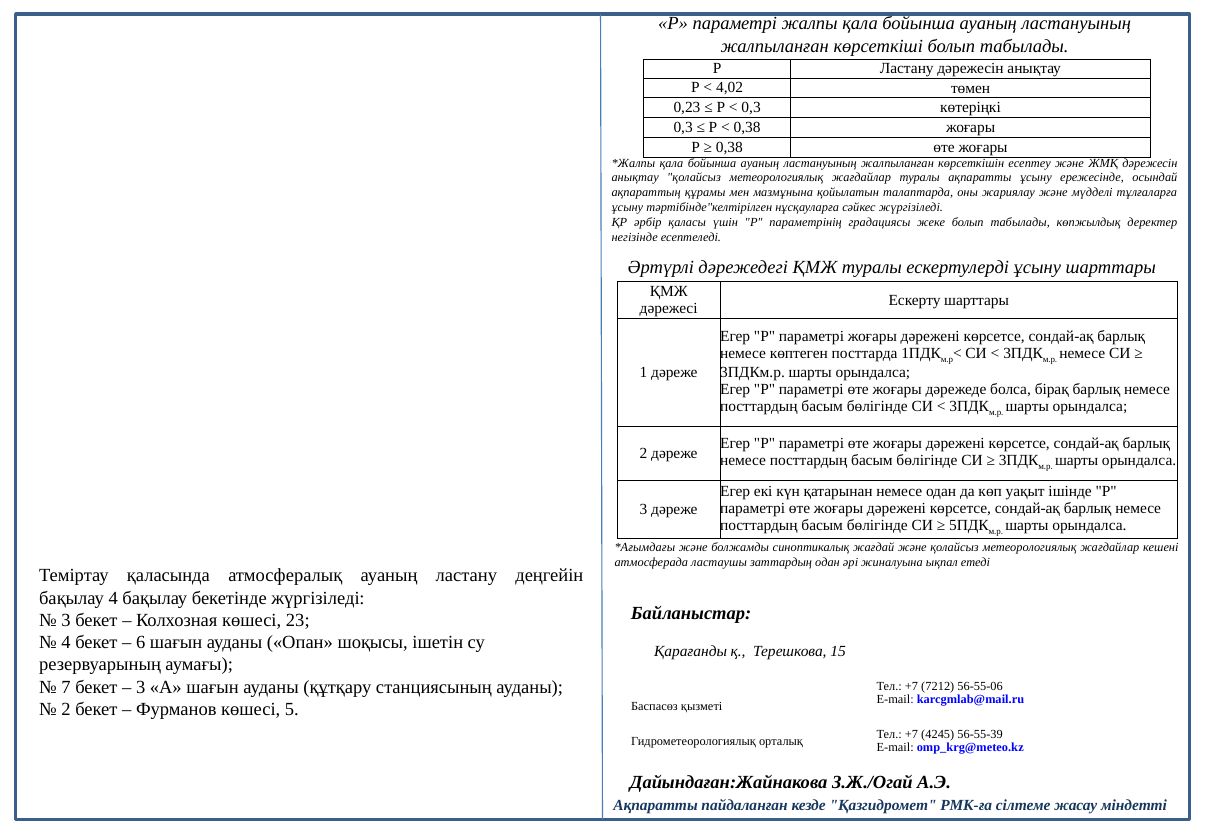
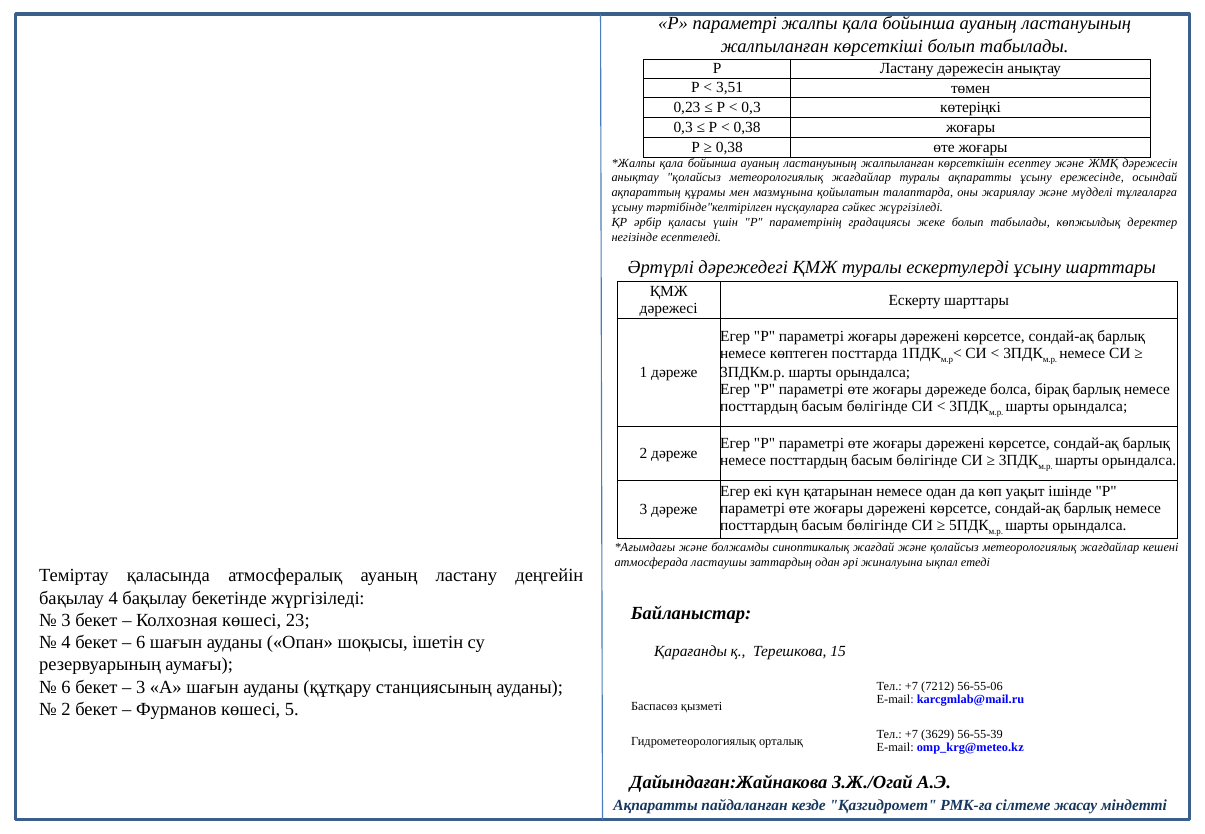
4,02: 4,02 -> 3,51 (730, 88)
7: 7 -> 6 (66, 687)
4245: 4245 -> 3629 (938, 734)
